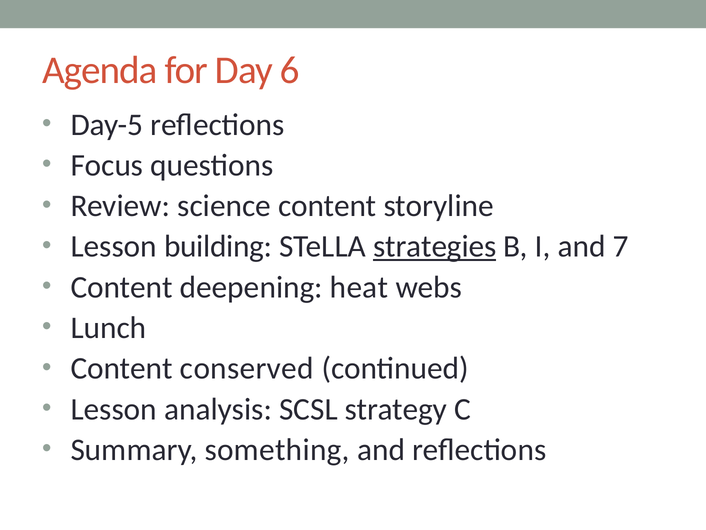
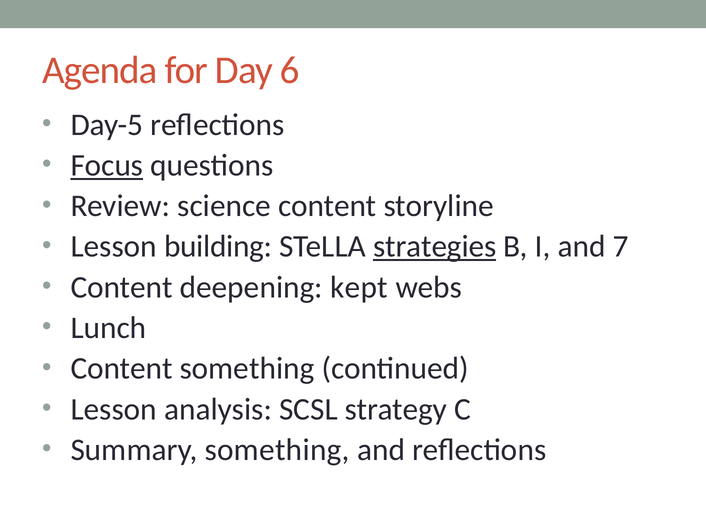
Focus underline: none -> present (107, 165)
heat: heat -> kept (359, 287)
Content conserved: conserved -> something (247, 368)
